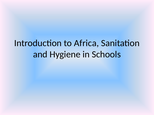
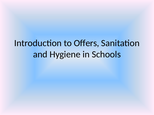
Africa: Africa -> Offers (87, 43)
